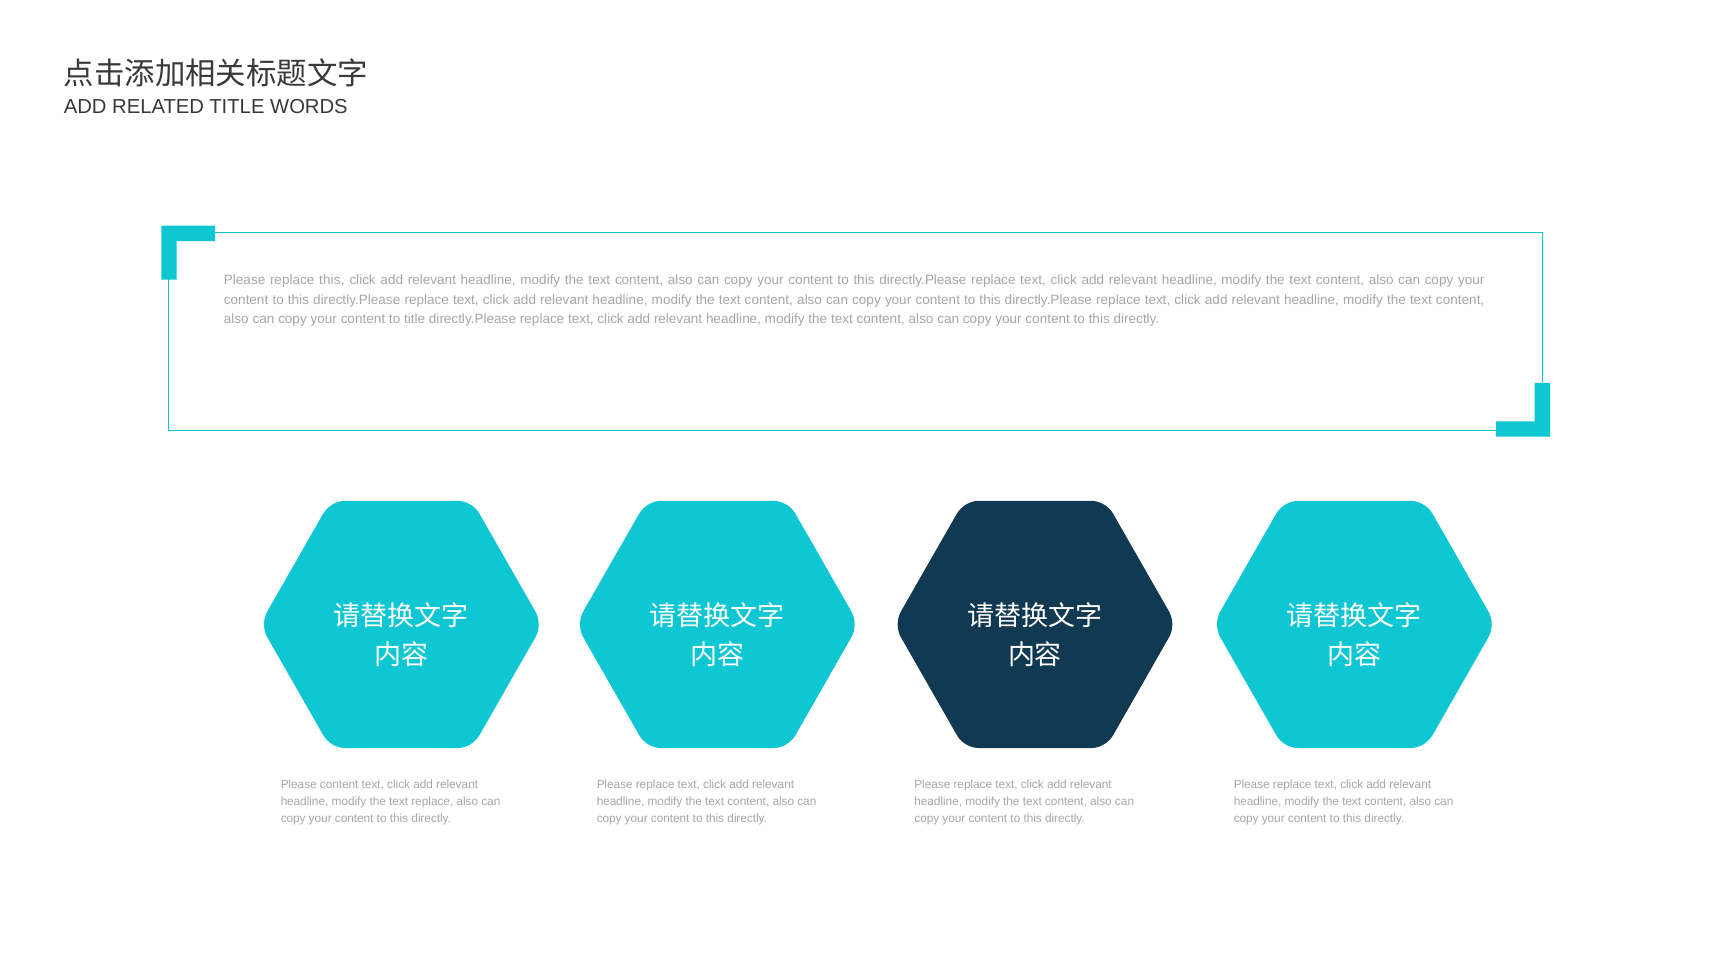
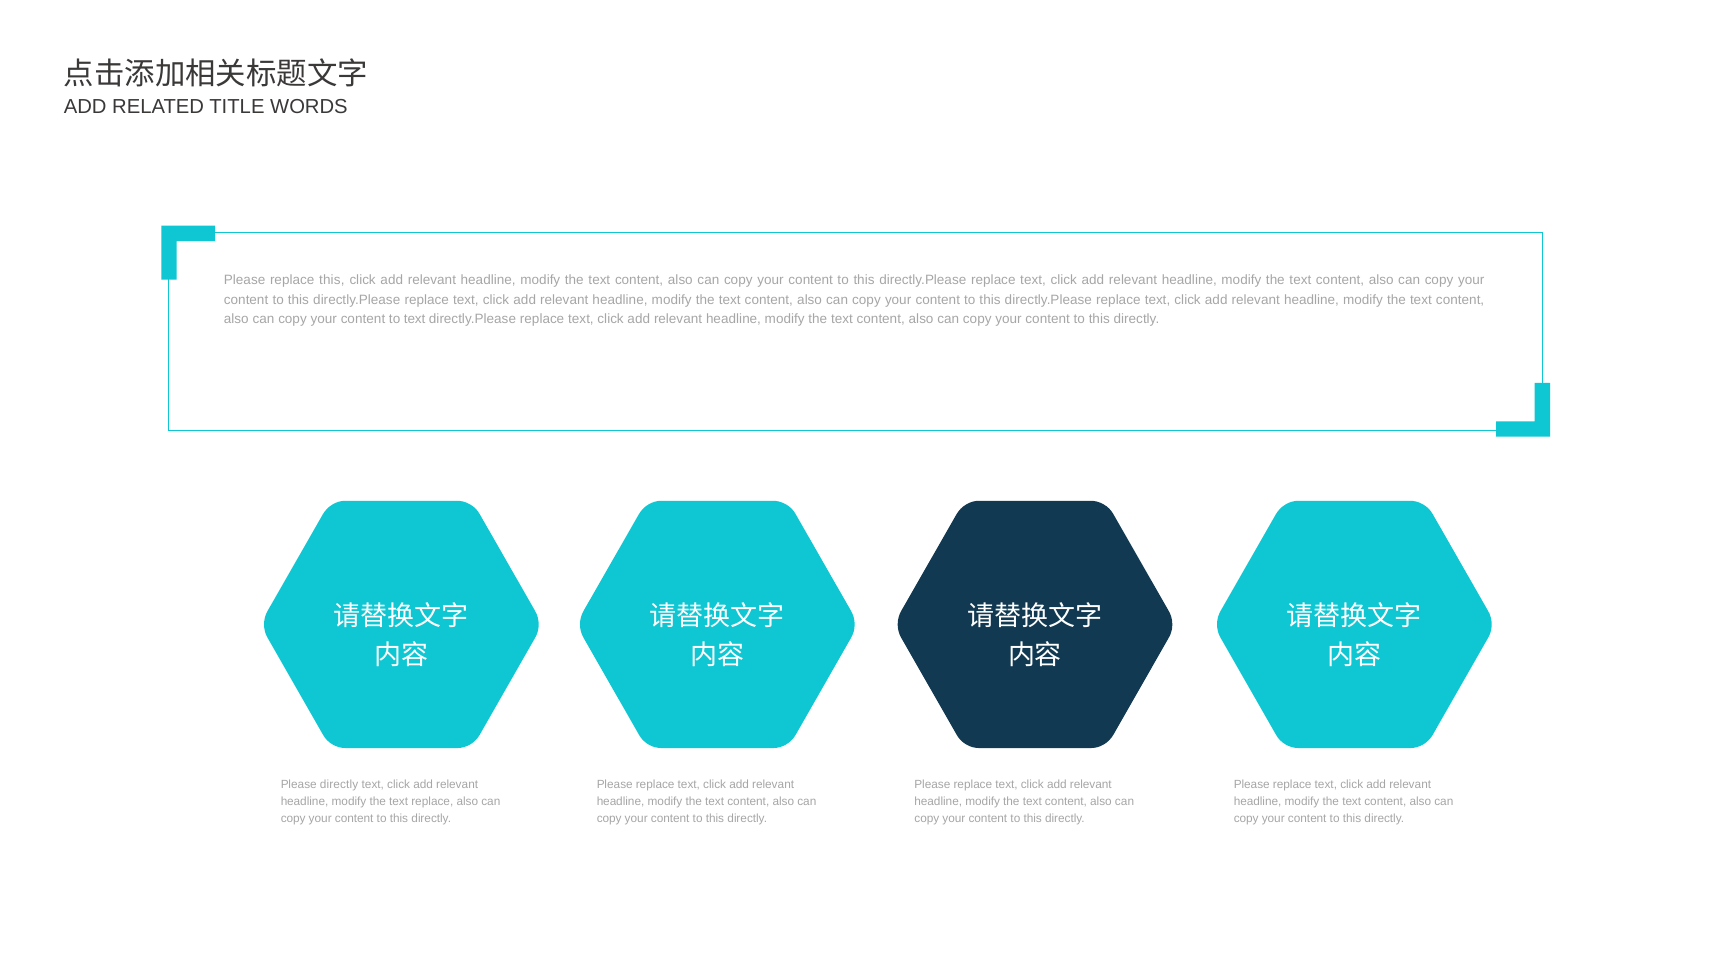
to title: title -> text (415, 319)
Please content: content -> directly (339, 785)
